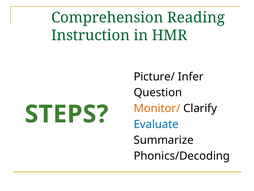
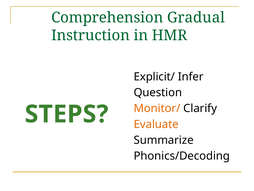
Reading: Reading -> Gradual (196, 18)
Picture/: Picture/ -> Explicit/ (154, 77)
Evaluate colour: blue -> orange (156, 124)
